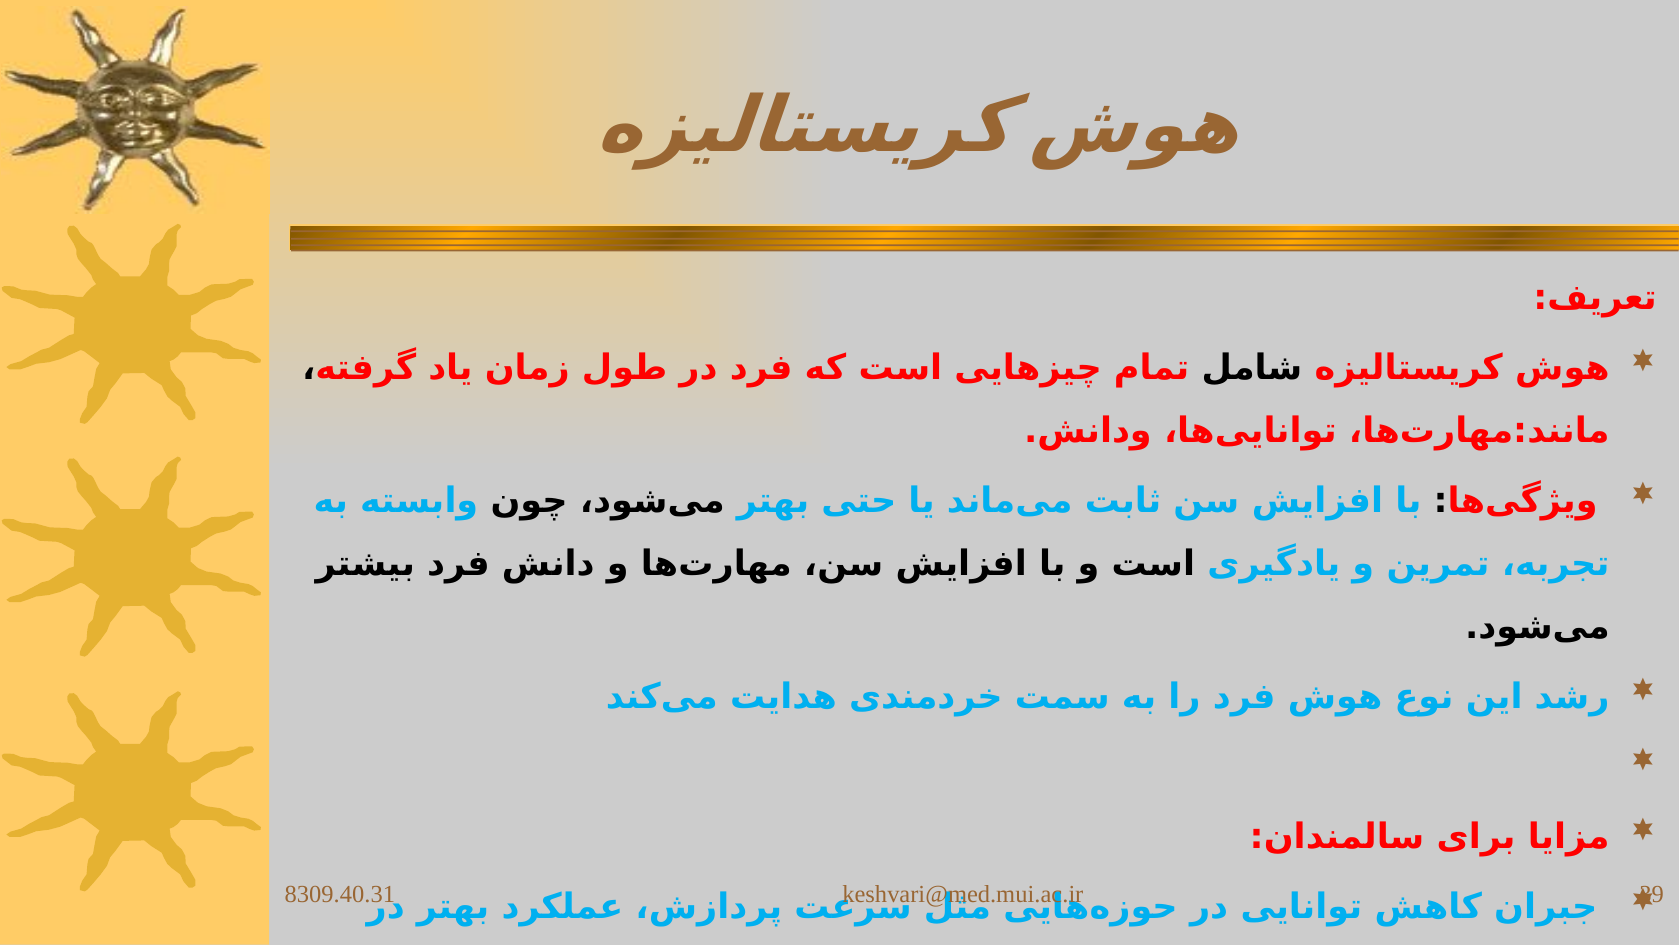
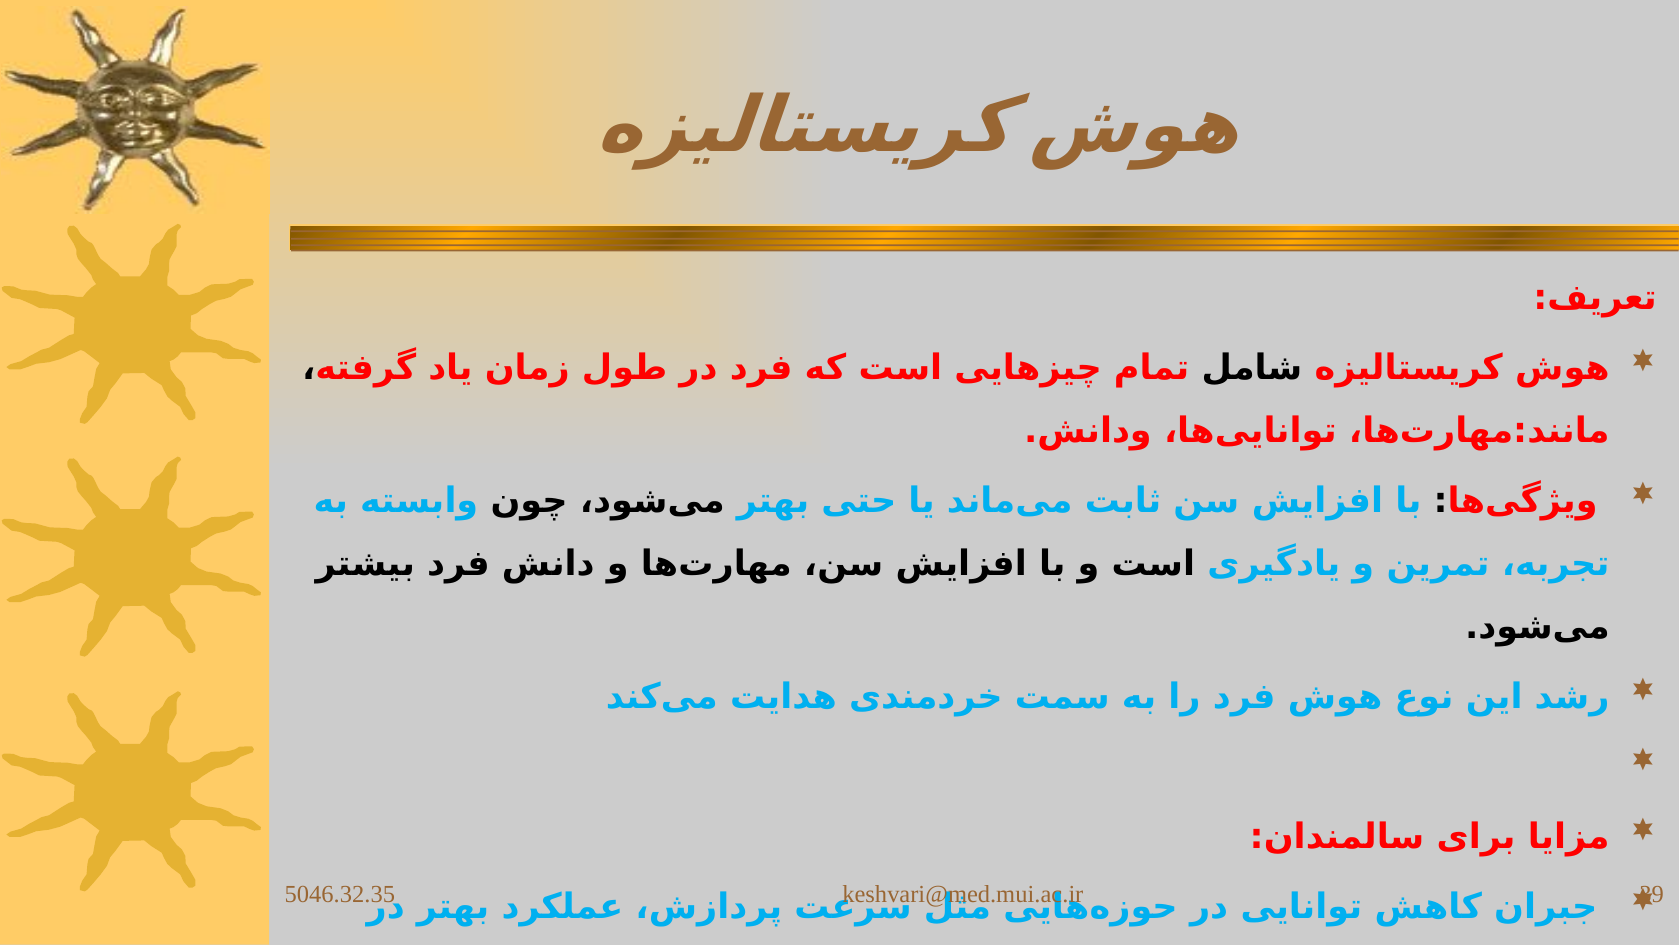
8309.40.31: 8309.40.31 -> 5046.32.35 (340, 894)
